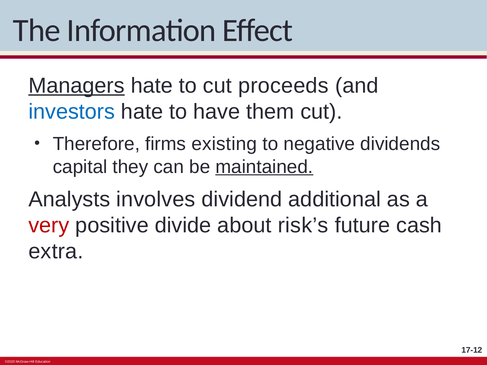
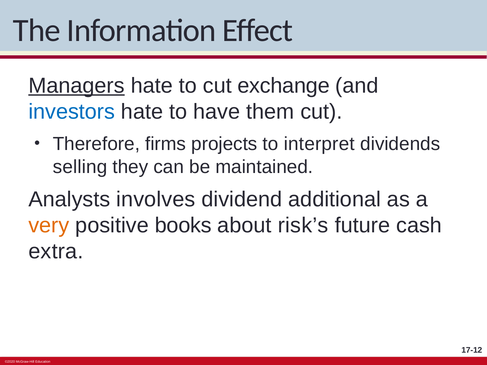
proceeds: proceeds -> exchange (284, 86)
existing: existing -> projects (224, 144)
negative: negative -> interpret (319, 144)
capital: capital -> selling (80, 167)
maintained underline: present -> none (264, 167)
very colour: red -> orange (49, 226)
divide: divide -> books (183, 226)
